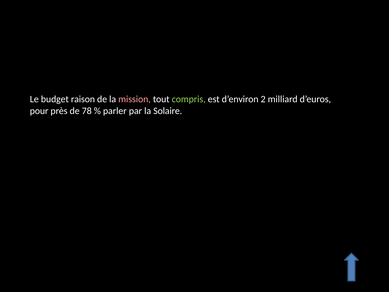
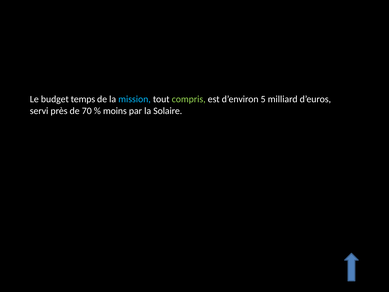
raison: raison -> temps (83, 99)
mission colour: pink -> light blue (135, 99)
2: 2 -> 5 (263, 99)
pour: pour -> servi (39, 111)
78: 78 -> 70 (87, 111)
parler: parler -> moins (115, 111)
